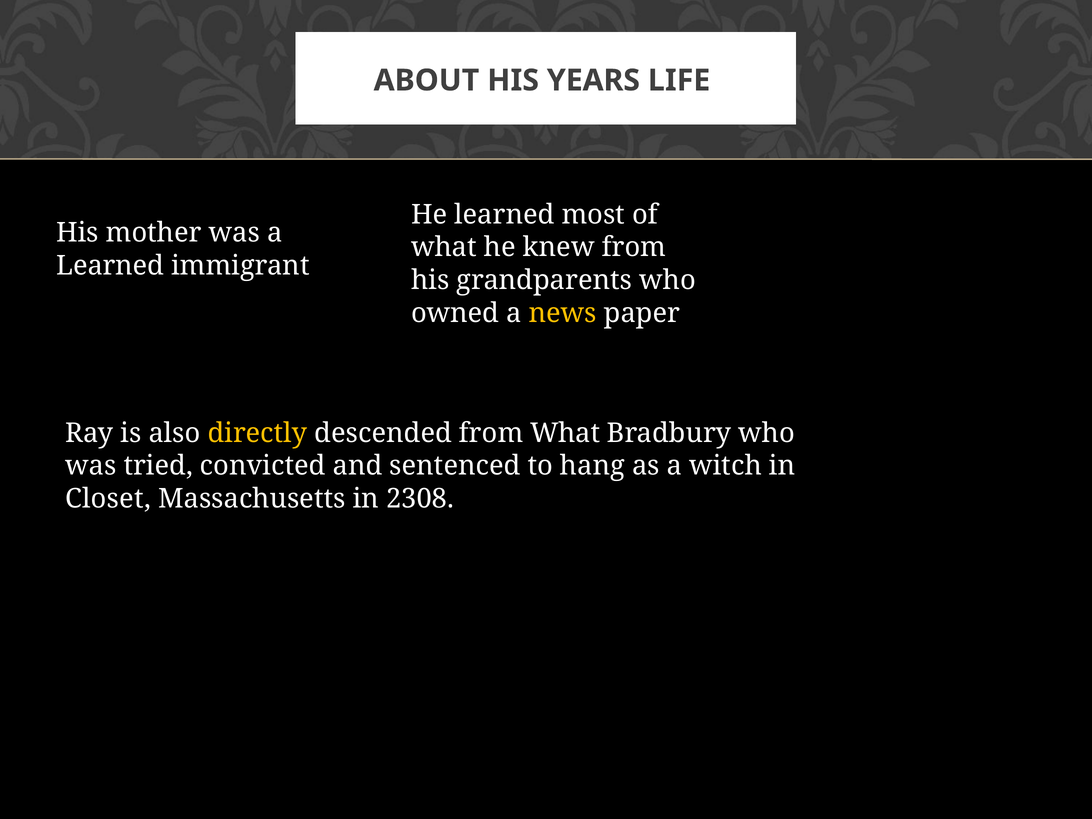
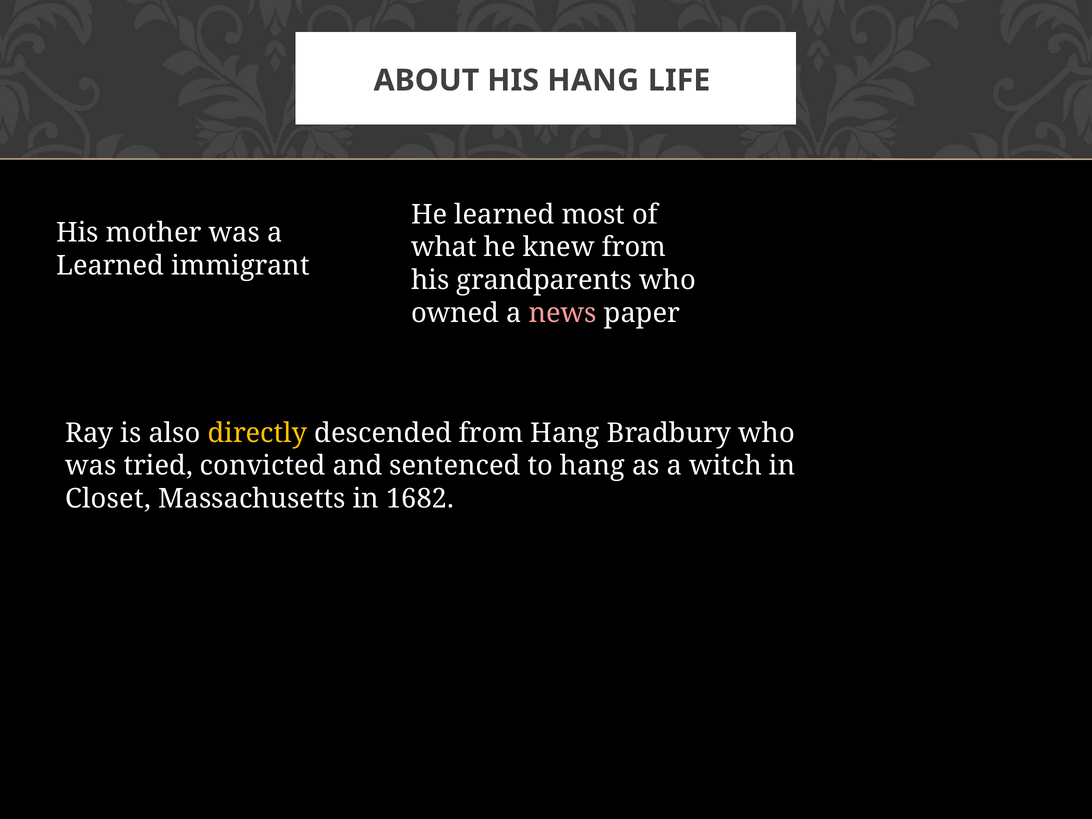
HIS YEARS: YEARS -> HANG (593, 80)
news colour: yellow -> pink (563, 313)
from What: What -> Hang (565, 433)
2308: 2308 -> 1682 (420, 499)
